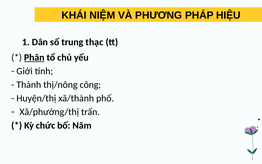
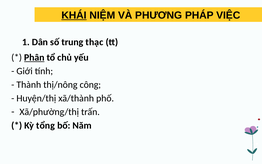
KHÁI underline: none -> present (74, 15)
HIỆU: HIỆU -> VIỆC (228, 15)
chức: chức -> tổng (46, 125)
